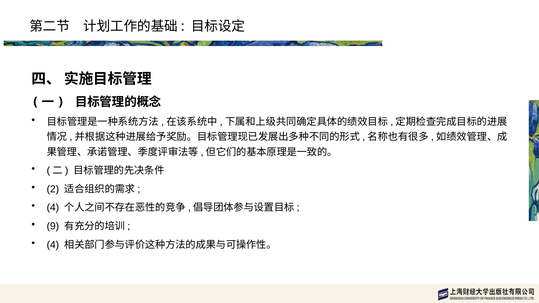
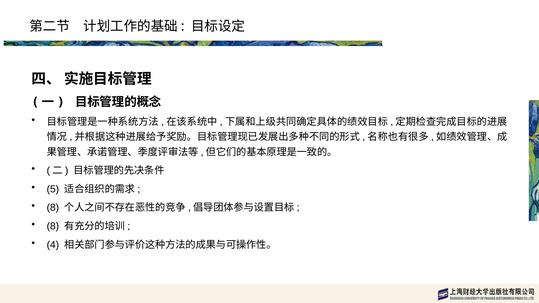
2: 2 -> 5 (53, 189)
4: 4 -> 8 (53, 208)
9: 9 -> 8 (53, 226)
